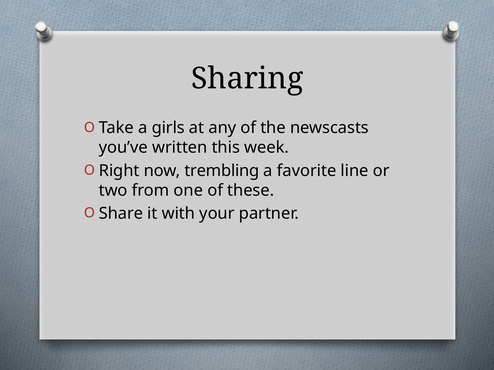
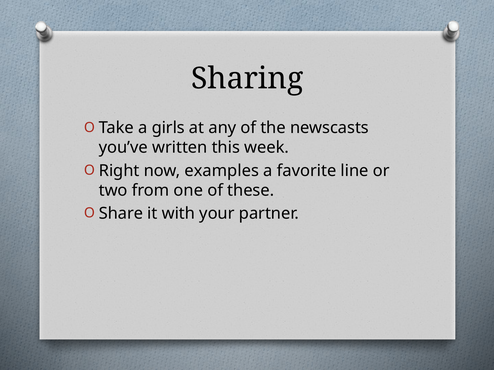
trembling: trembling -> examples (222, 171)
